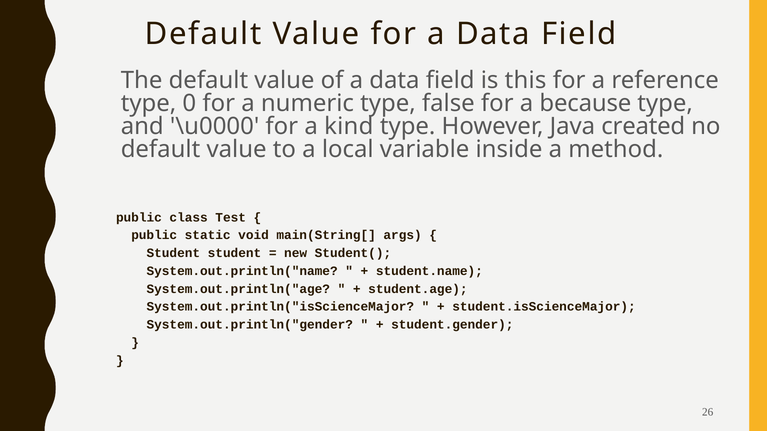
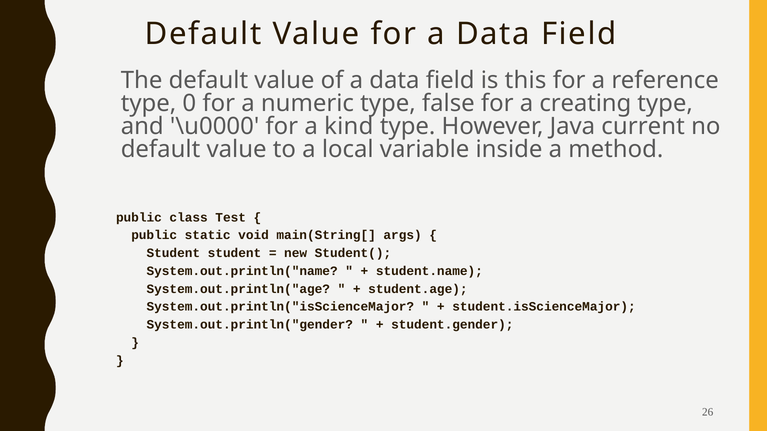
because: because -> creating (585, 103)
created: created -> current (643, 127)
